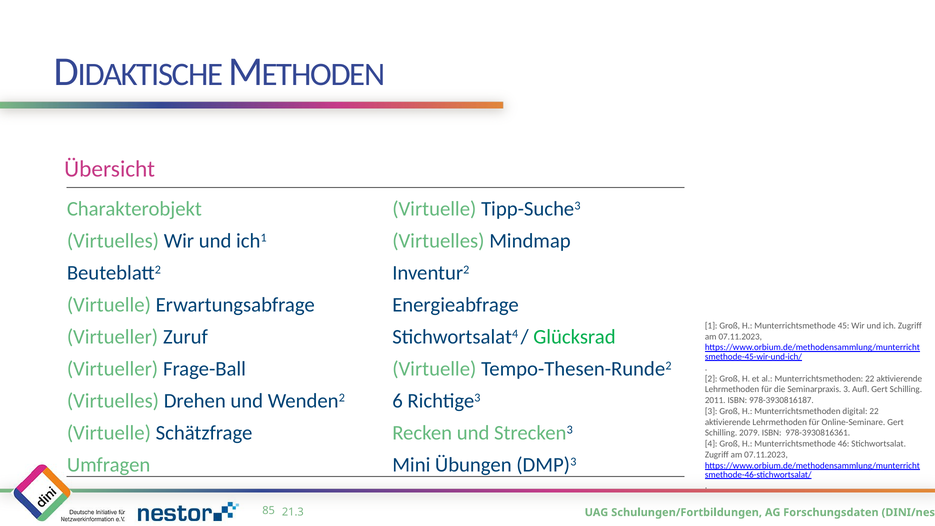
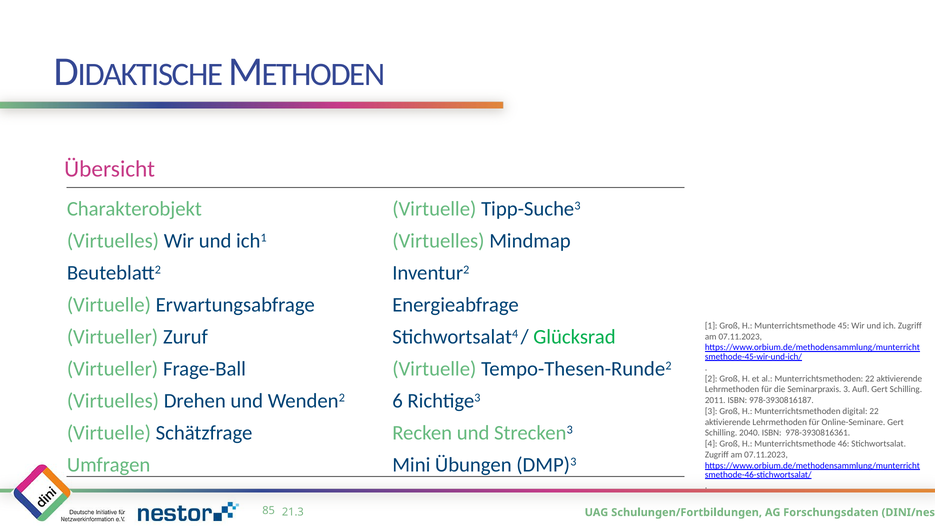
2079: 2079 -> 2040 (750, 433)
